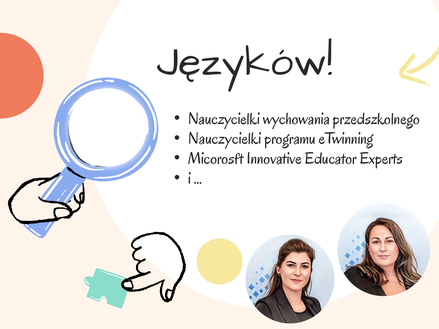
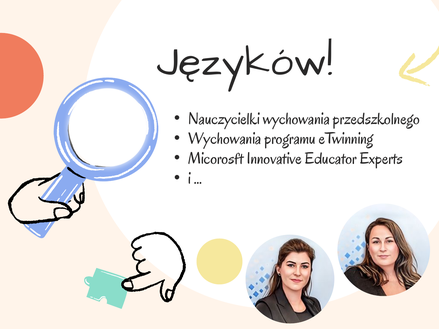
Nauczycielki: Nauczycielki -> Wychowania (225, 139)
